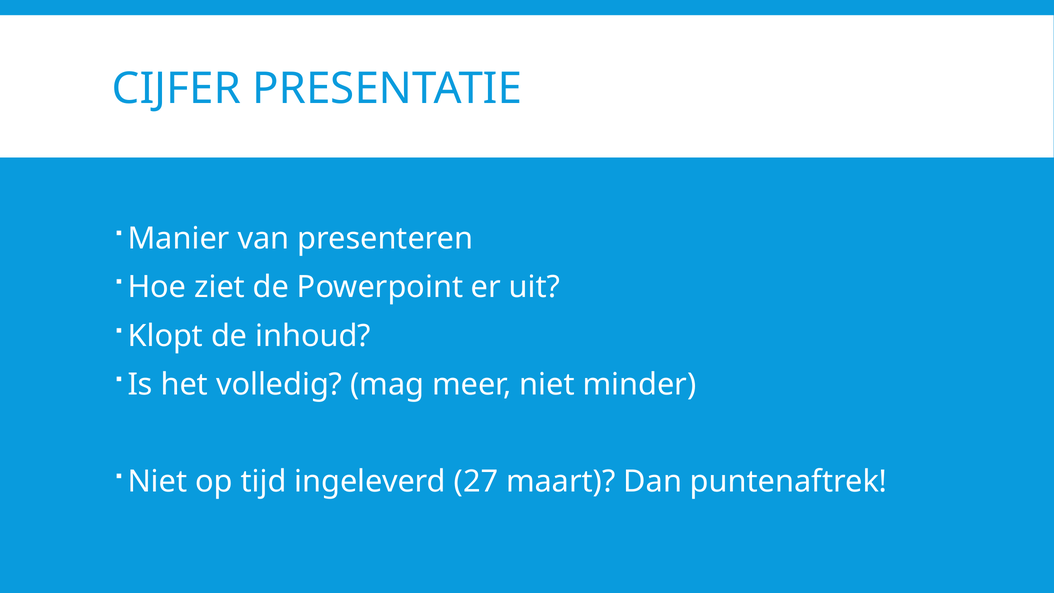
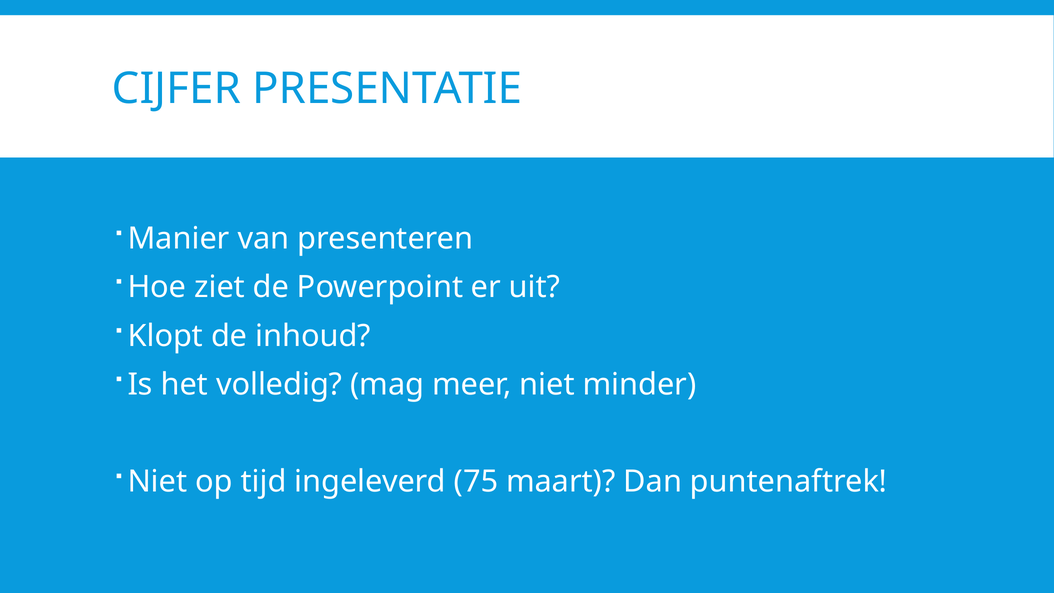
27: 27 -> 75 (476, 482)
